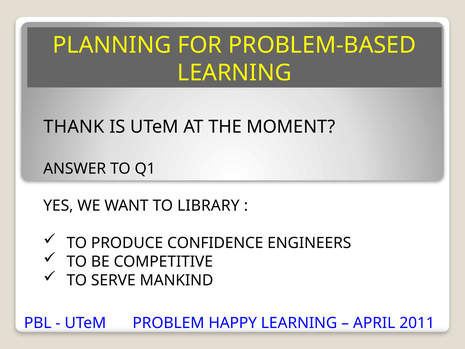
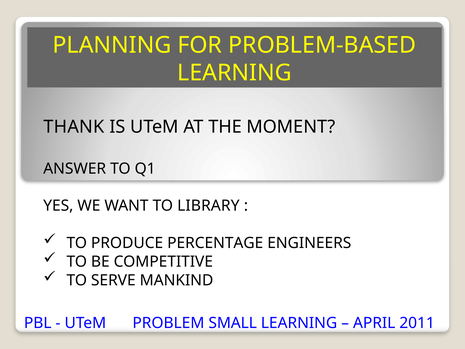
CONFIDENCE: CONFIDENCE -> PERCENTAGE (215, 243)
HAPPY: HAPPY -> SMALL (233, 323)
